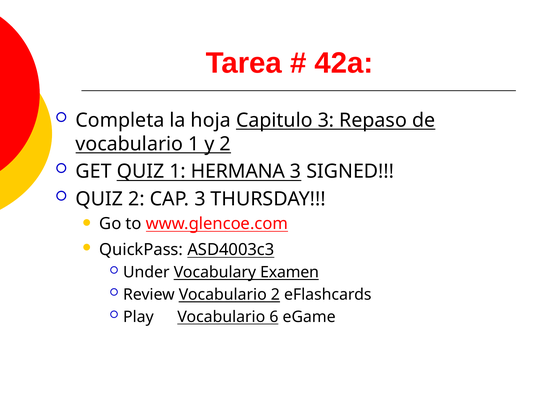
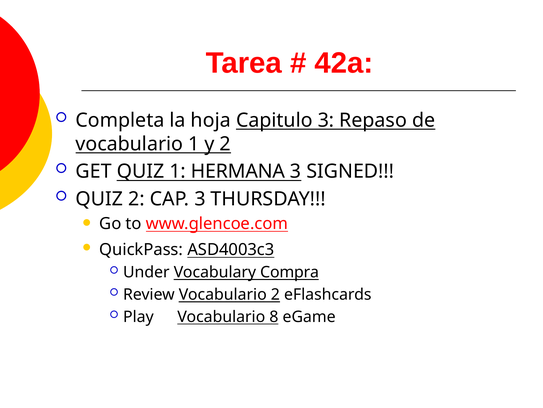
Examen: Examen -> Compra (290, 272)
6: 6 -> 8 (274, 316)
